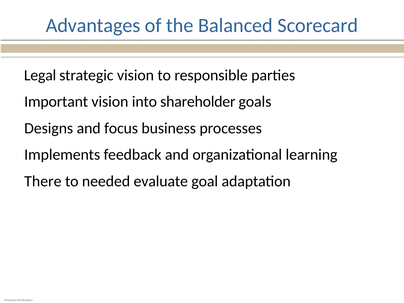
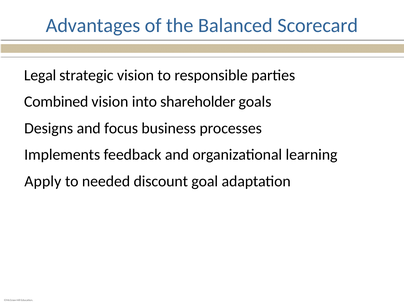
Important: Important -> Combined (56, 102)
There: There -> Apply (43, 181)
evaluate: evaluate -> discount (161, 181)
